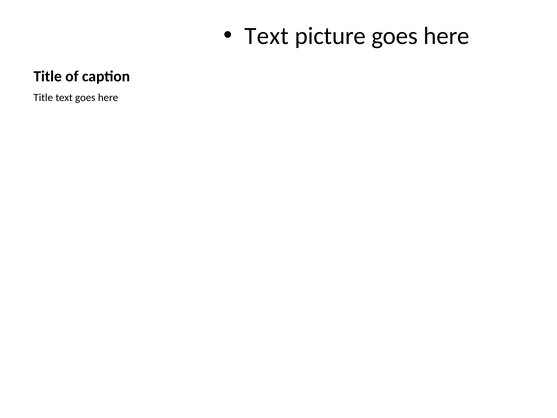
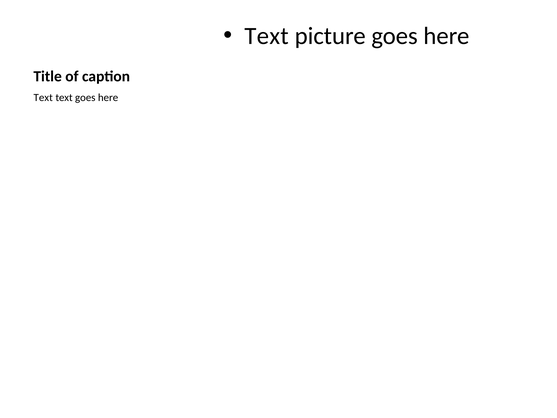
Title: Title -> Text (43, 97)
